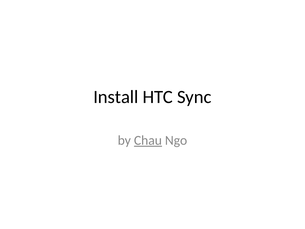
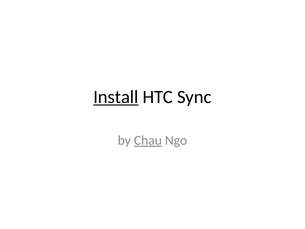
Install underline: none -> present (116, 97)
